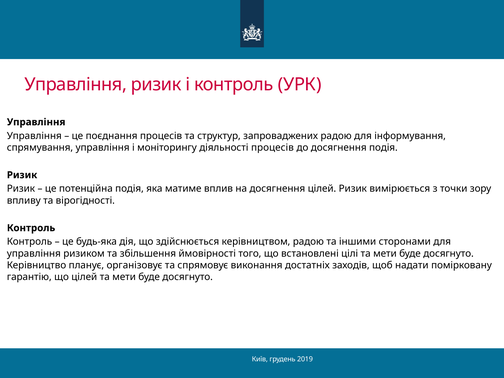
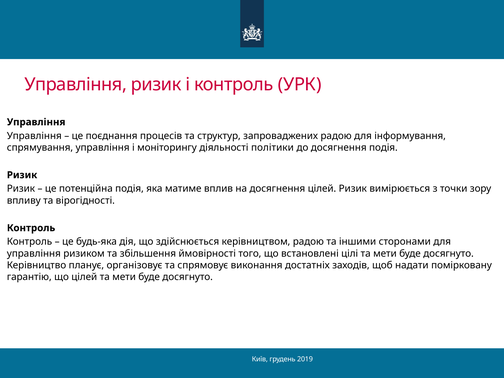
діяльності процесів: процесів -> політики (272, 148)
